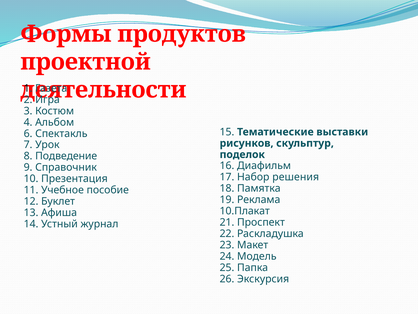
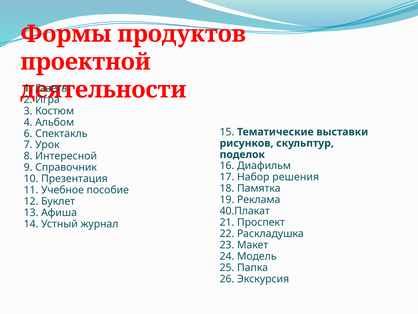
Подведение: Подведение -> Интересной (66, 156)
10.Плакат: 10.Плакат -> 40.Плакат (245, 211)
